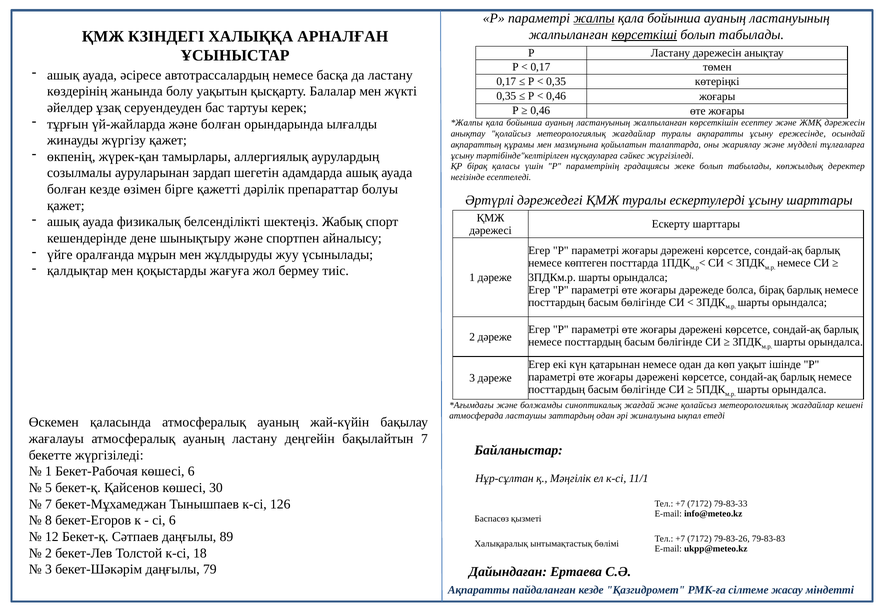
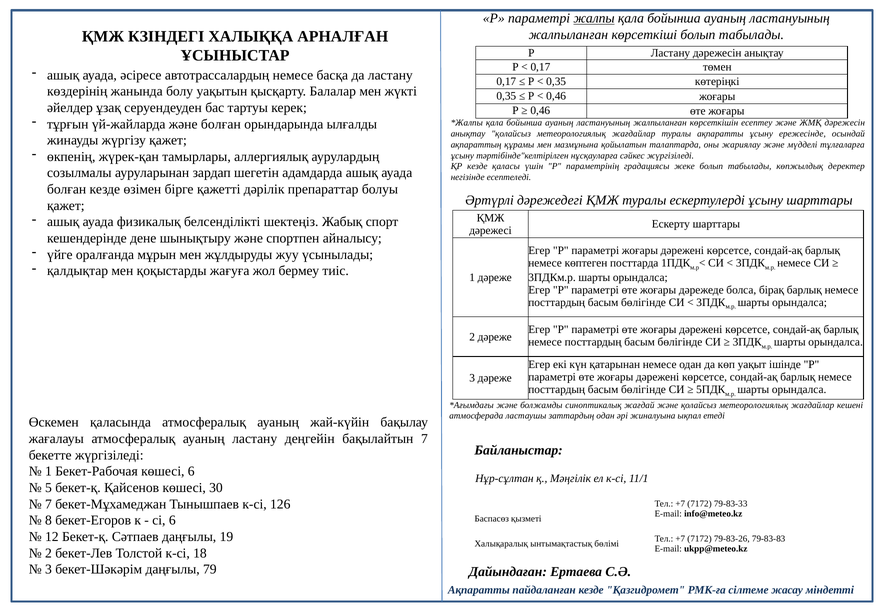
көрсеткіші underline: present -> none (644, 35)
ҚР бірақ: бірақ -> кезде (477, 166)
89: 89 -> 19 (226, 537)
